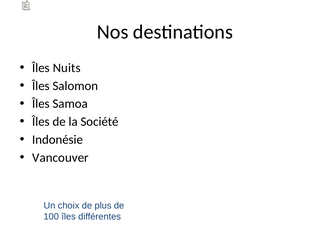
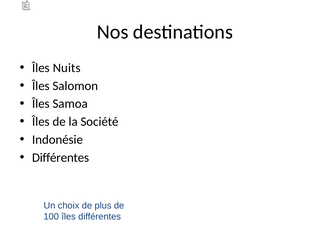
Vancouver: Vancouver -> Différentes (61, 158)
